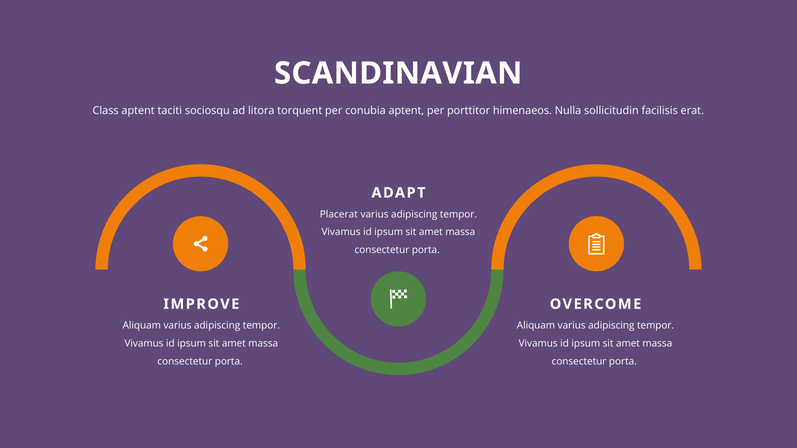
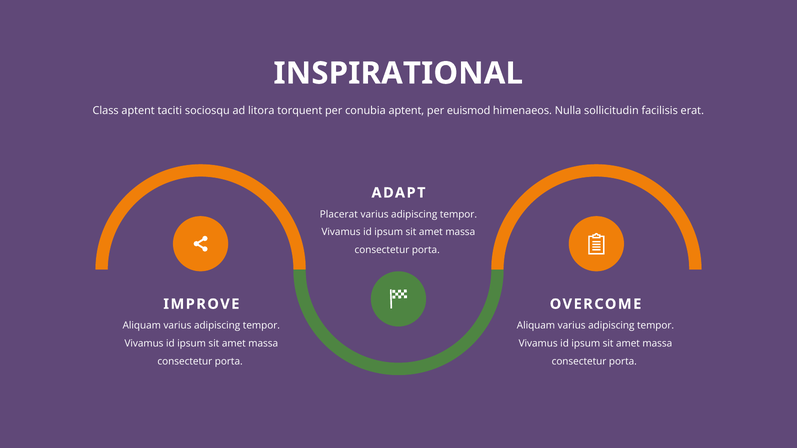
SCANDINAVIAN: SCANDINAVIAN -> INSPIRATIONAL (398, 73)
porttitor: porttitor -> euismod (469, 111)
